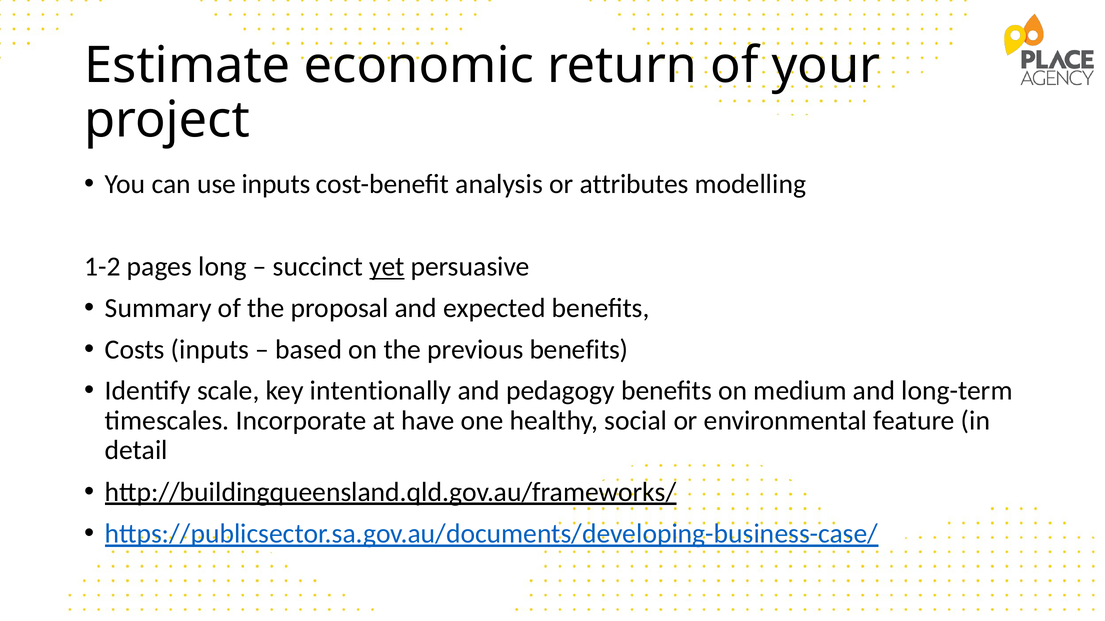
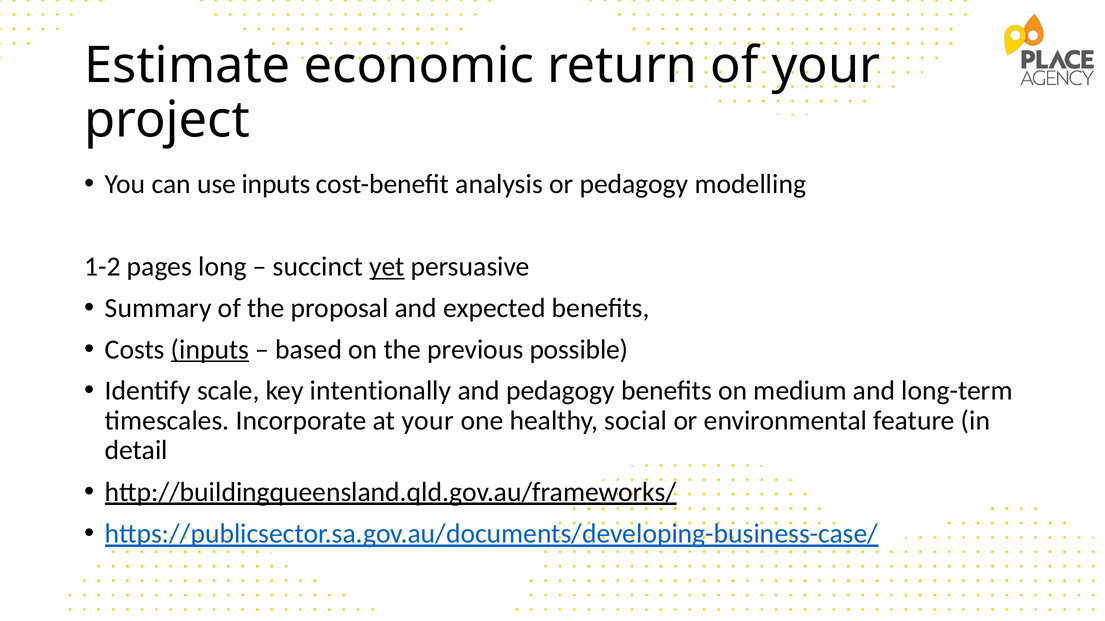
or attributes: attributes -> pedagogy (634, 184)
inputs underline: none -> present (210, 350)
previous benefits: benefits -> possible (579, 350)
at have: have -> your (428, 421)
